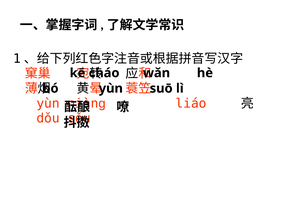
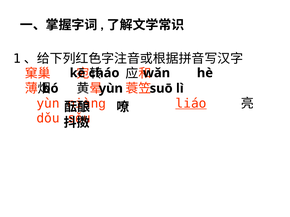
liáo underline: none -> present (191, 104)
